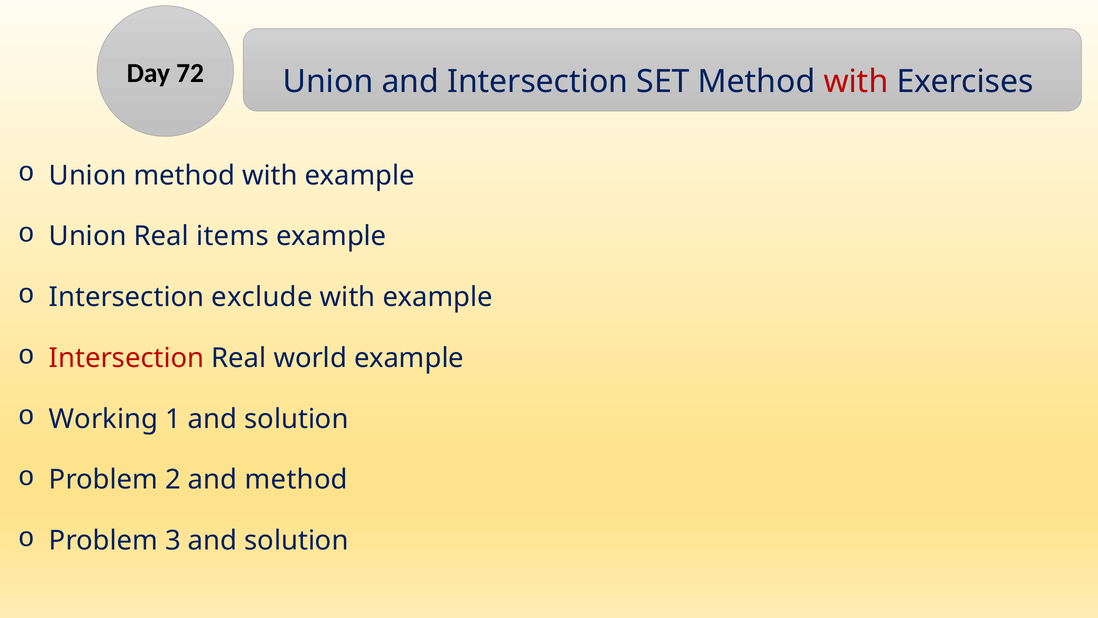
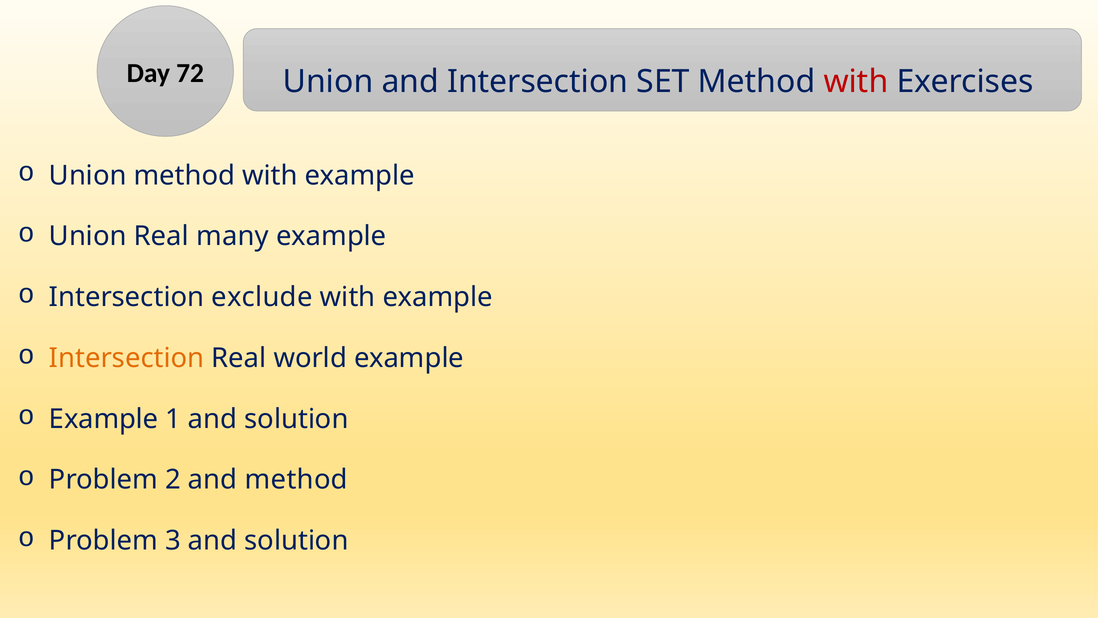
items: items -> many (232, 236)
Intersection colour: red -> orange (127, 358)
Working: Working -> Example (104, 419)
